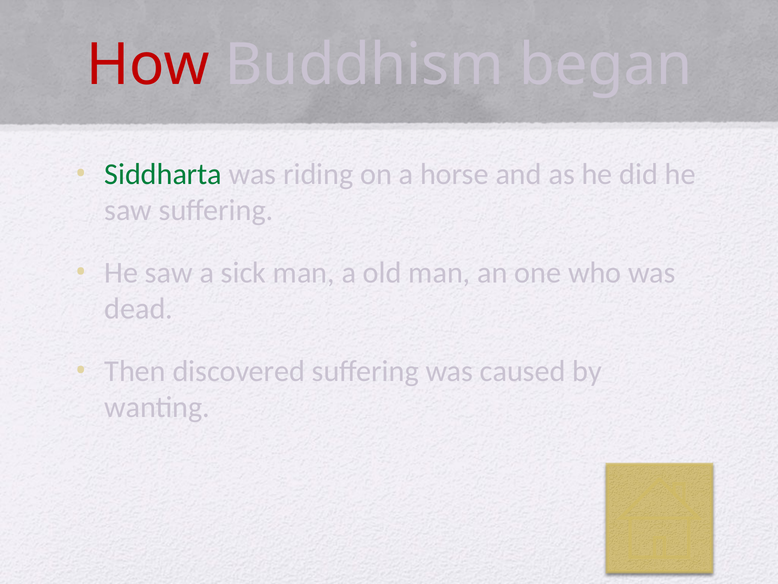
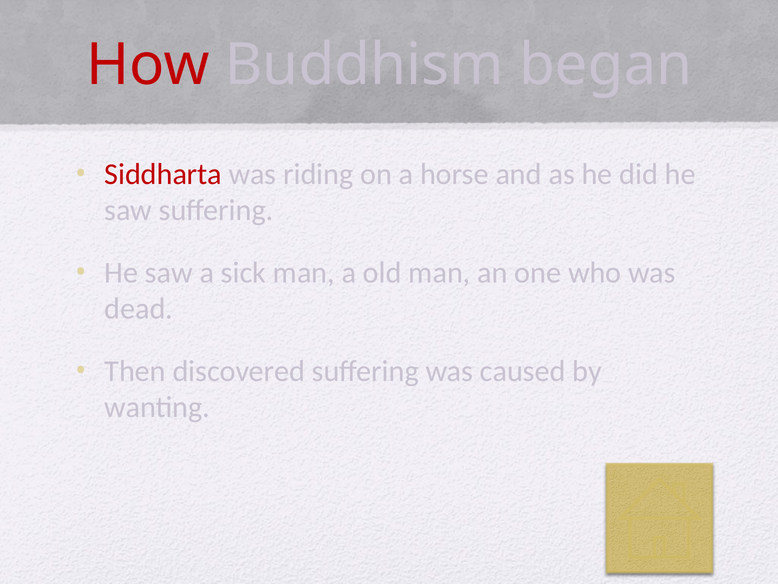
Siddharta colour: green -> red (163, 174)
